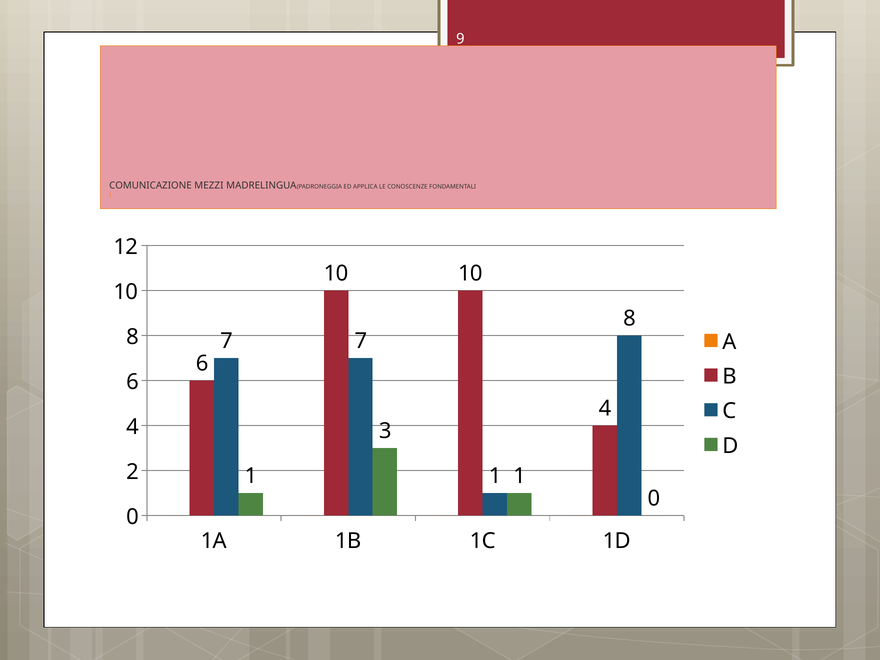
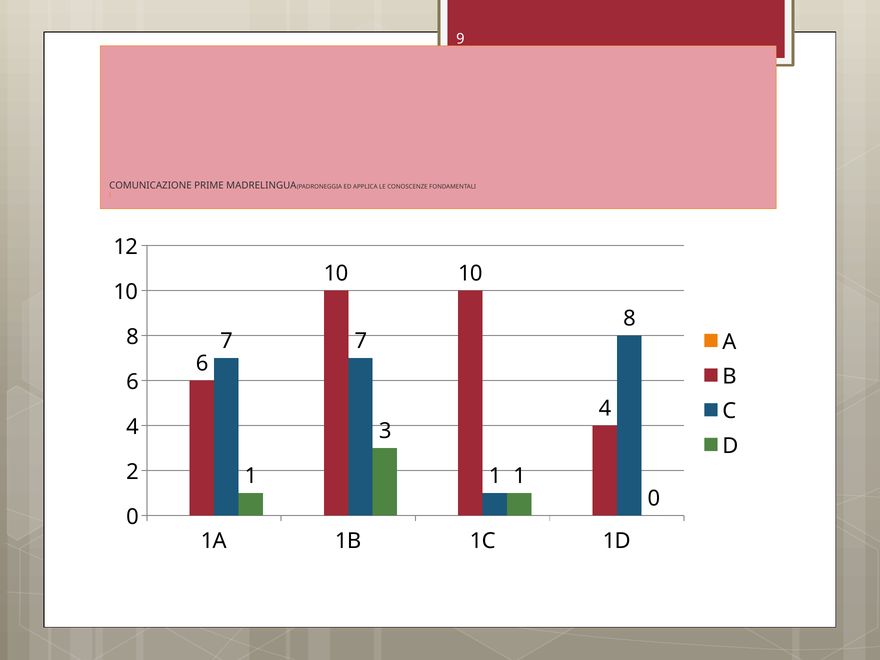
MEZZI: MEZZI -> PRIME (209, 186)
